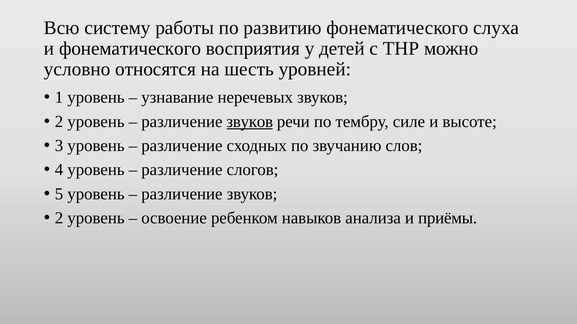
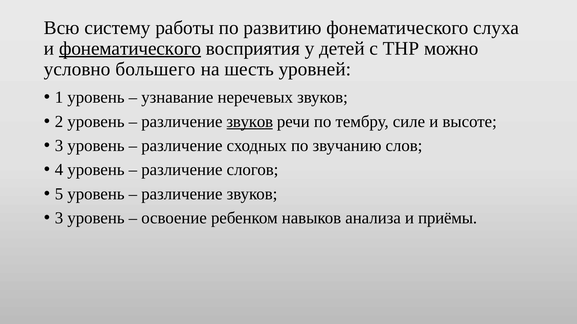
фонематического underline: none -> present (130, 49)
относятся: относятся -> большего (155, 69)
2: 2 -> 3 (59, 218)
